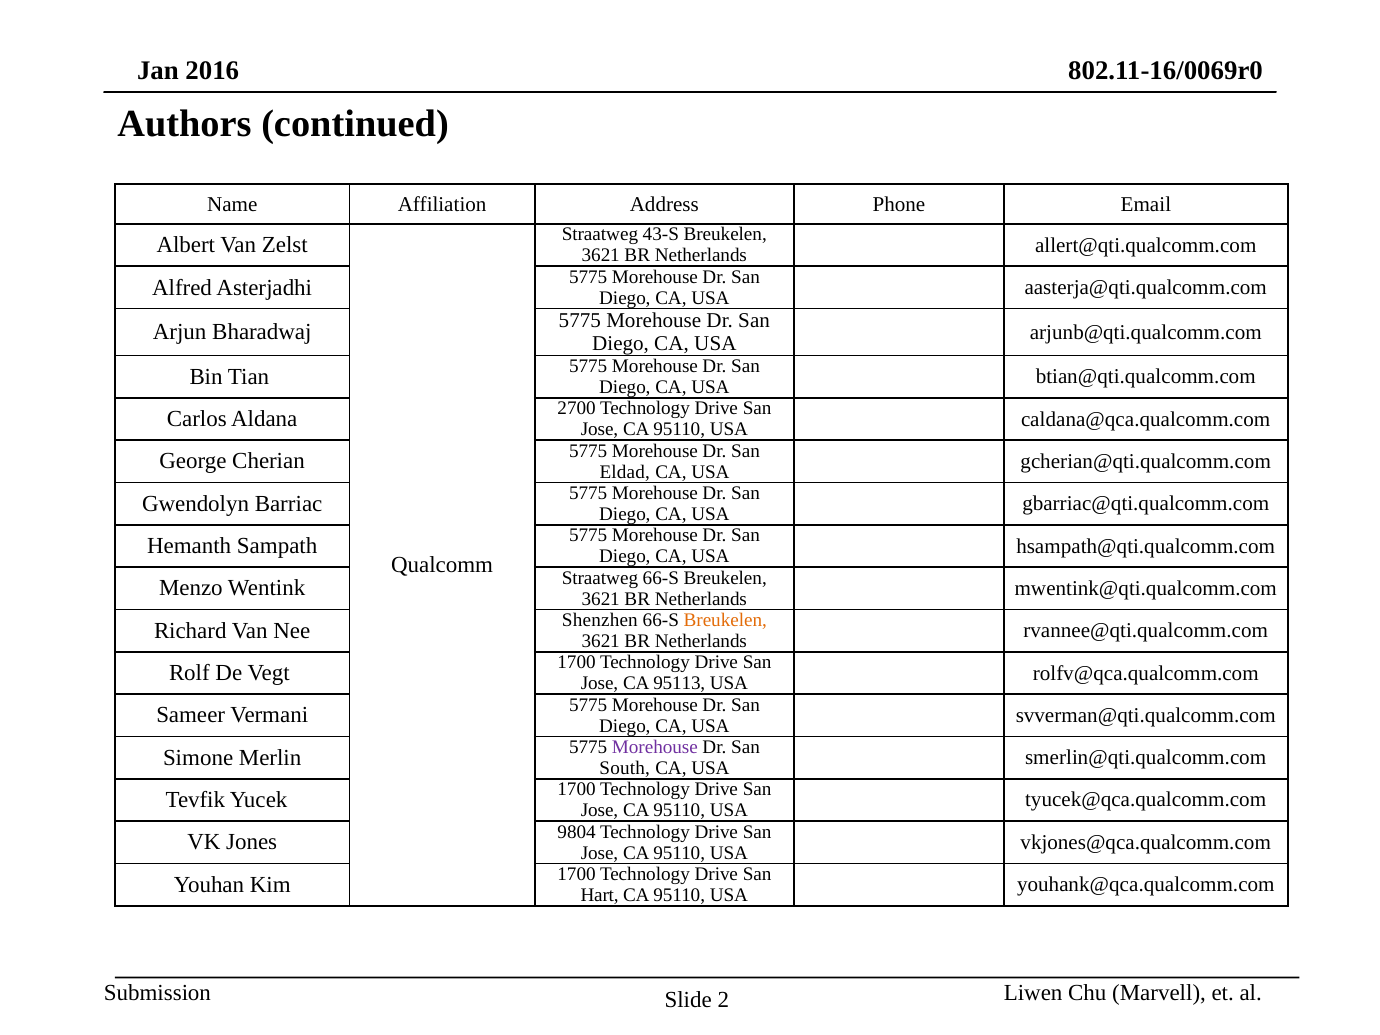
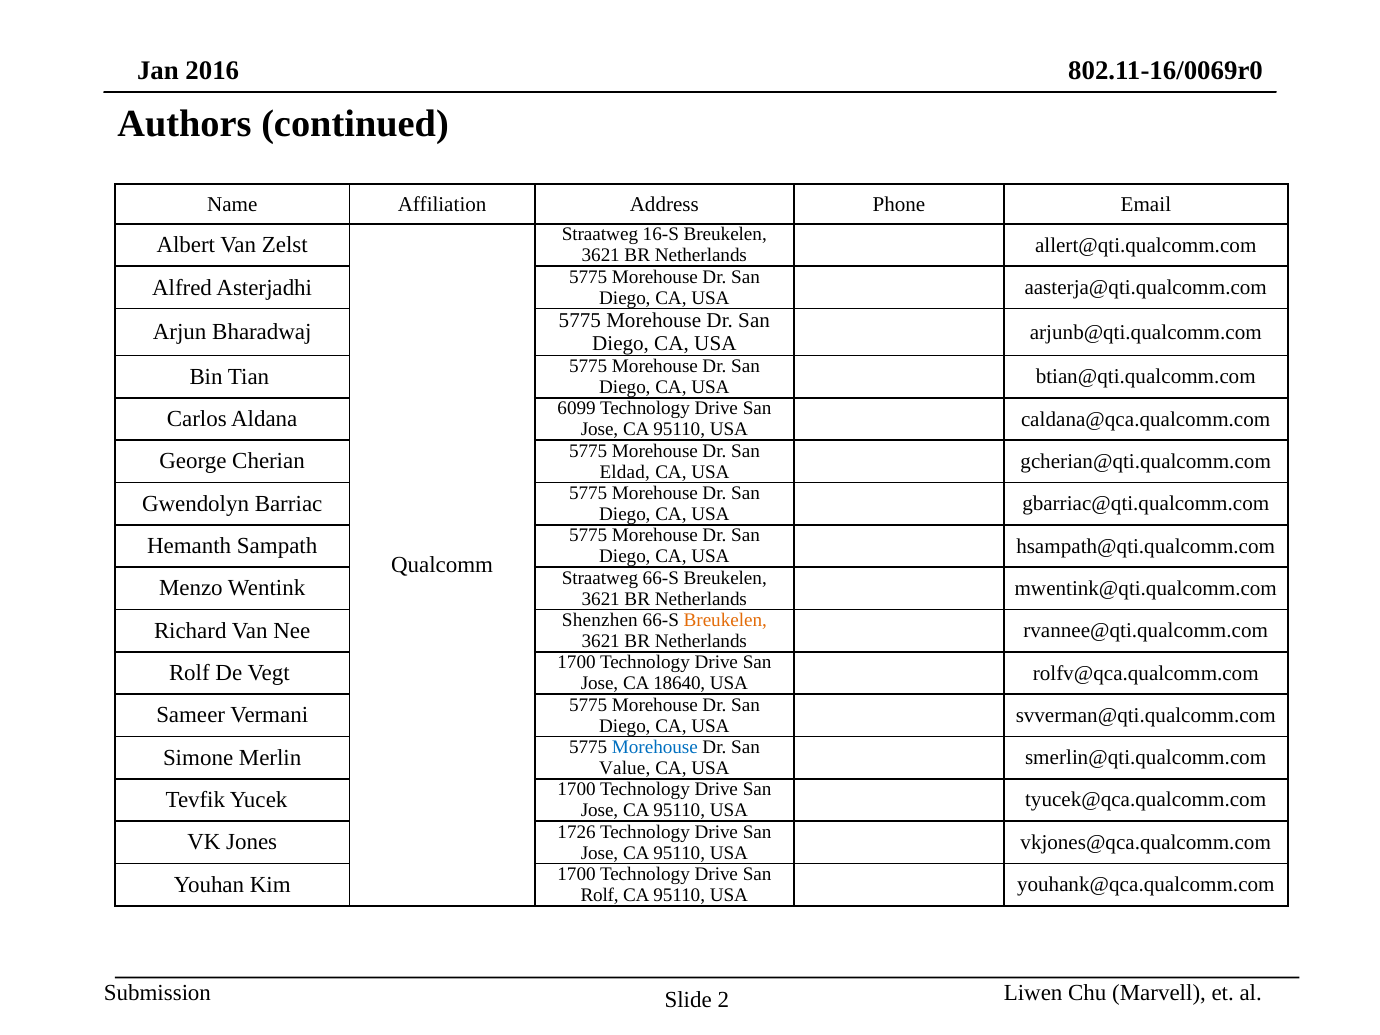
43-S: 43-S -> 16-S (661, 235)
2700: 2700 -> 6099 (577, 408)
95113: 95113 -> 18640 (679, 684)
Morehouse colour: purple -> blue (655, 747)
South: South -> Value (625, 768)
9804: 9804 -> 1726 (577, 832)
Hart: Hart -> Rolf (600, 895)
